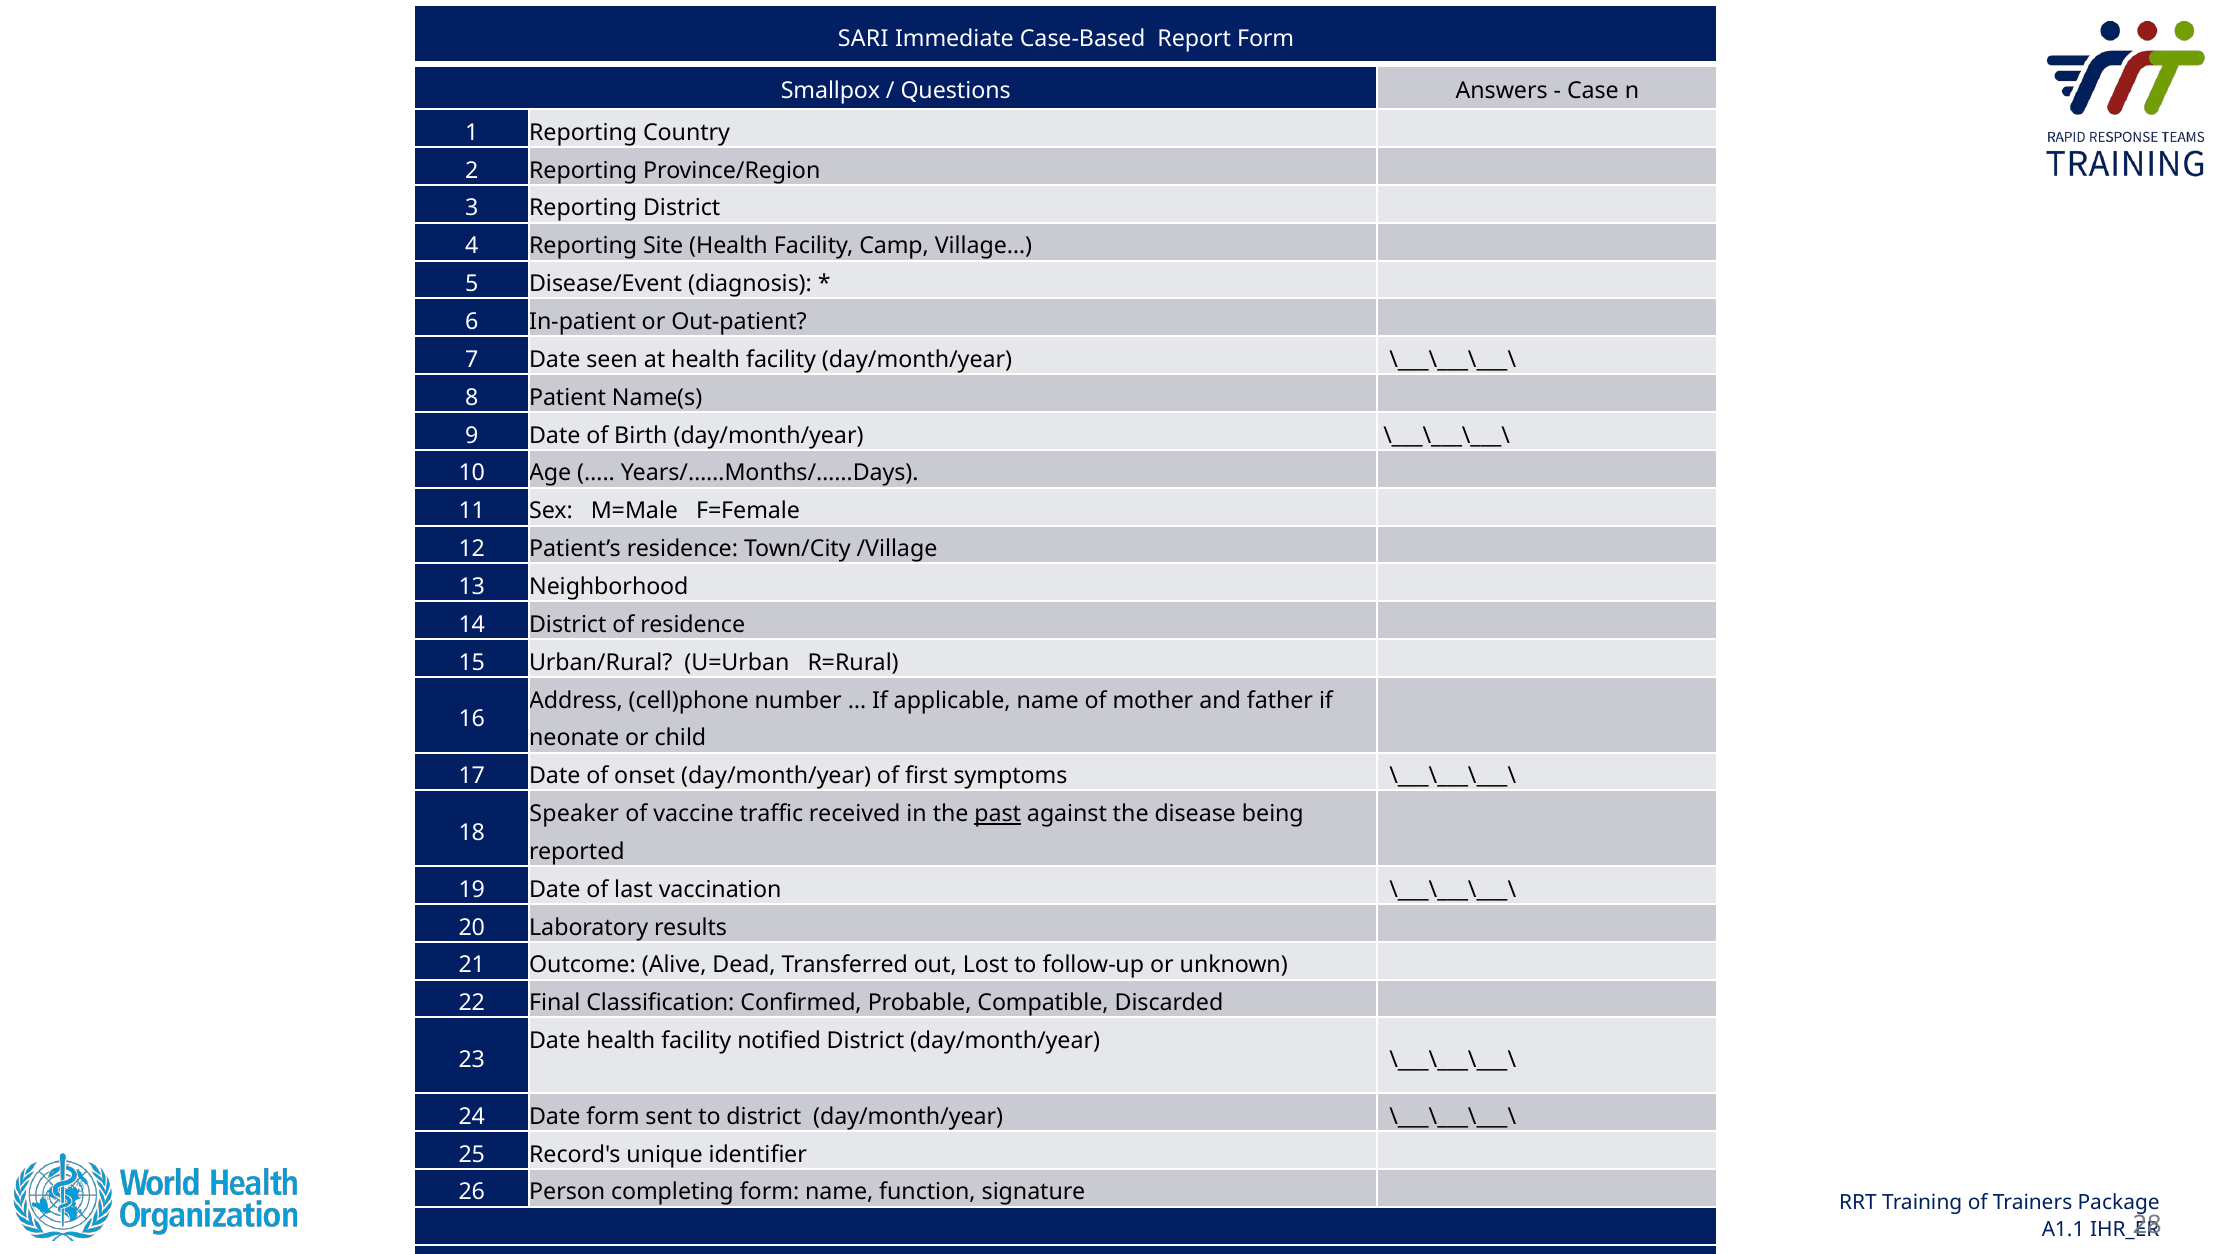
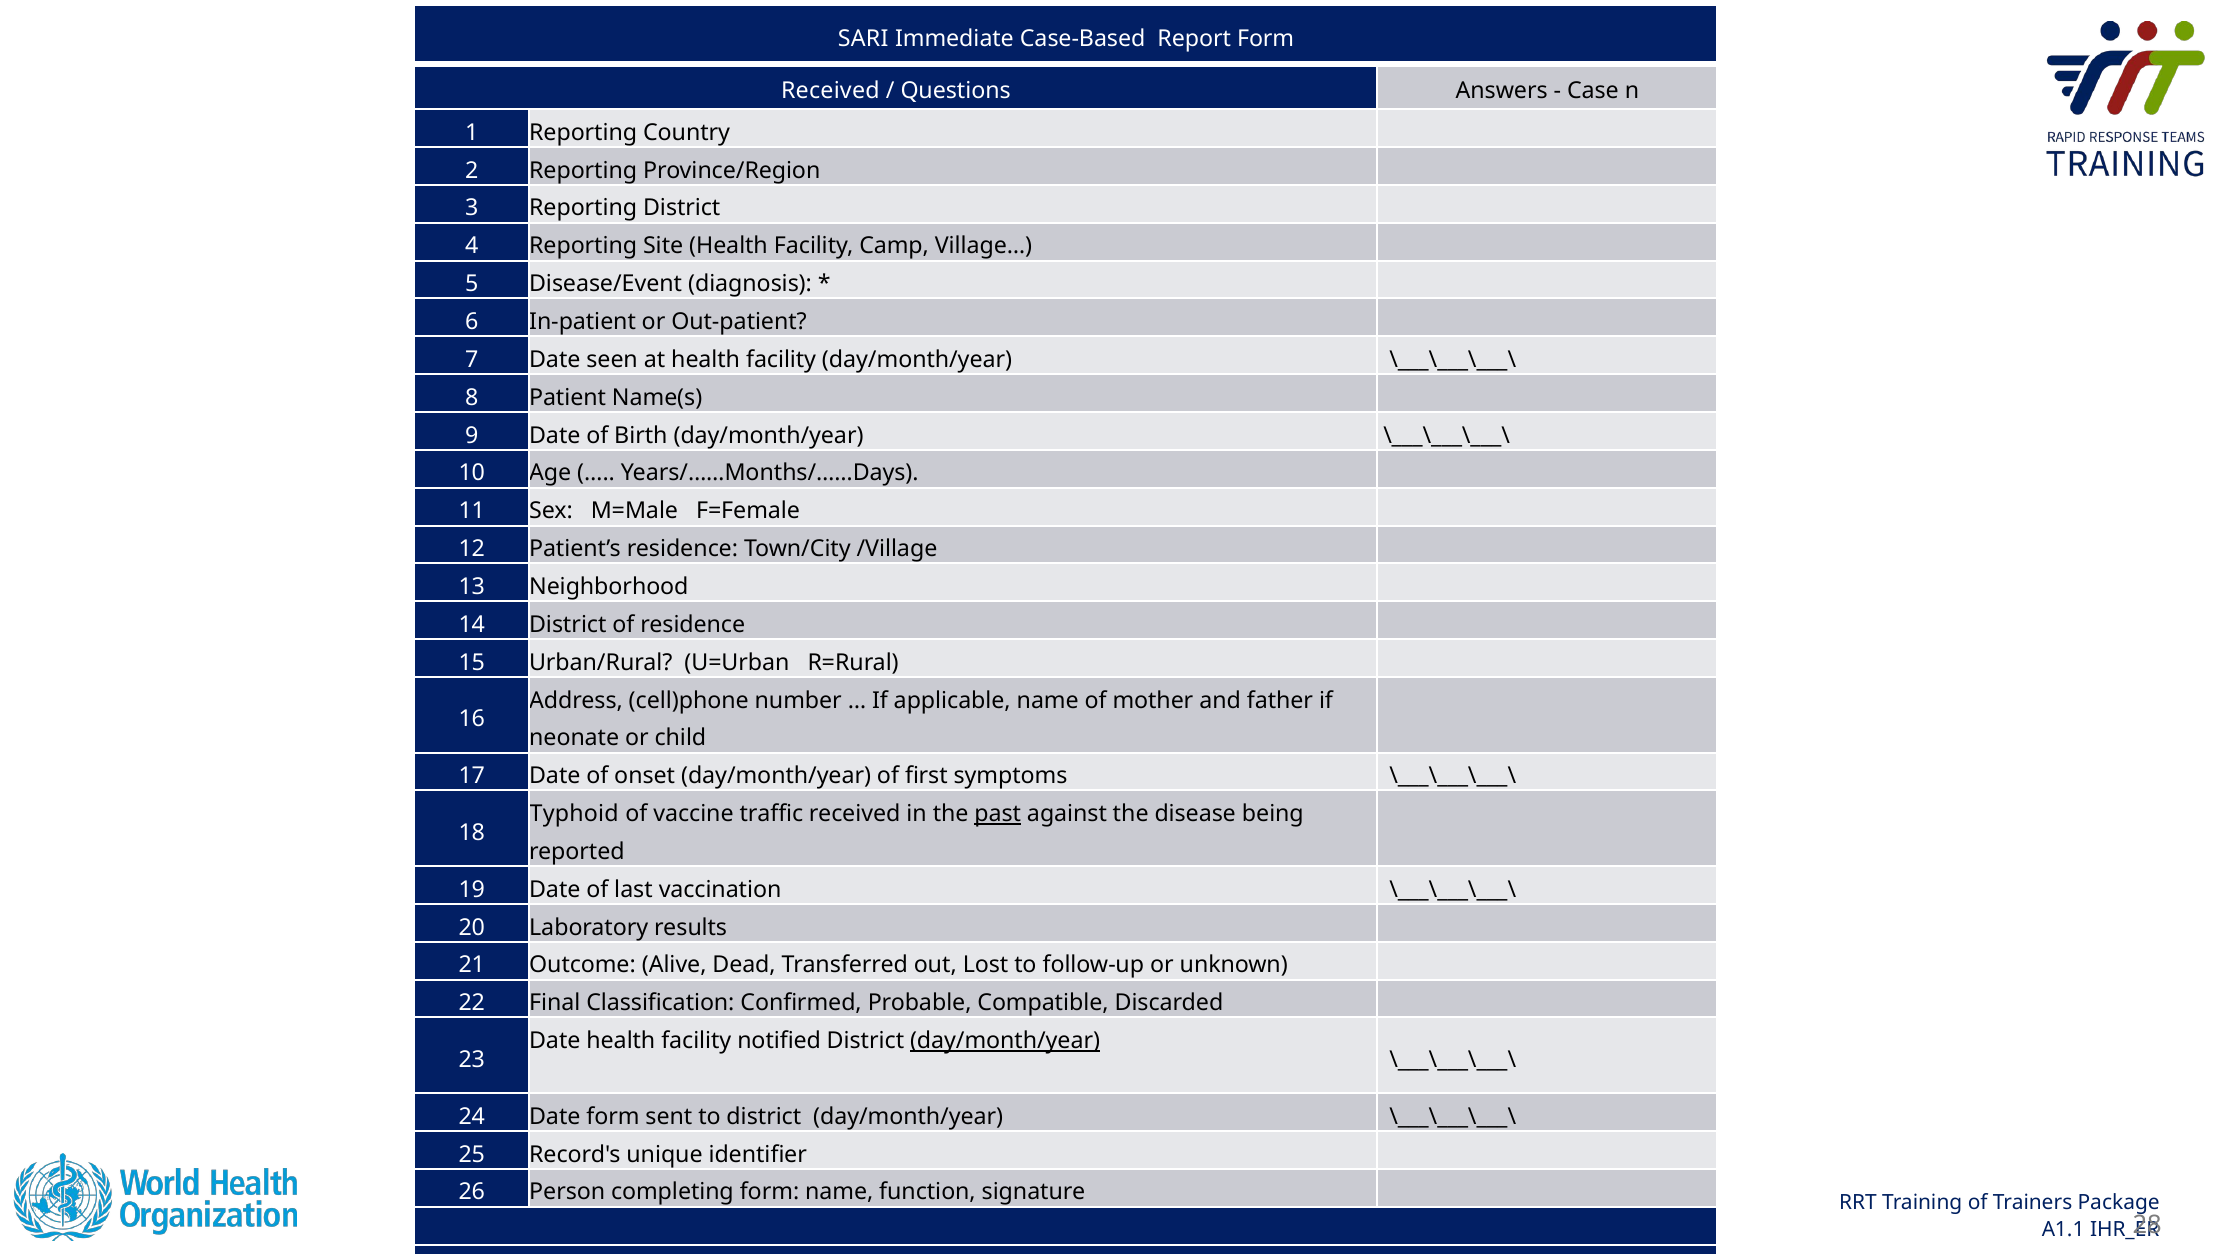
Smallpox: Smallpox -> Received (830, 91)
Speaker: Speaker -> Typhoid (574, 814)
day/month/year underline: none -> present (1005, 1041)
